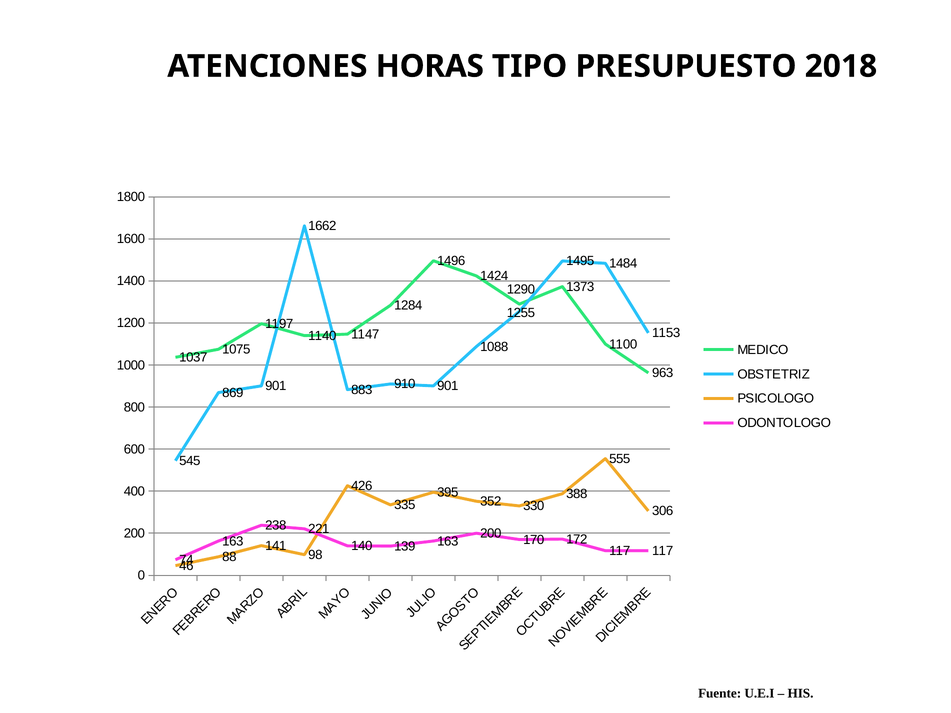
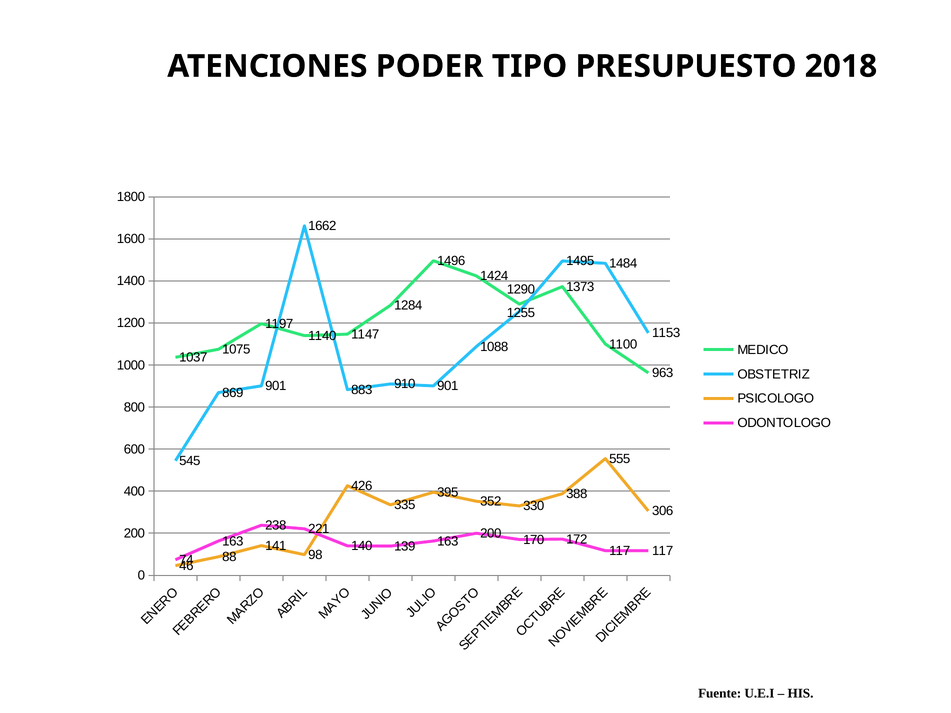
HORAS: HORAS -> PODER (430, 66)
